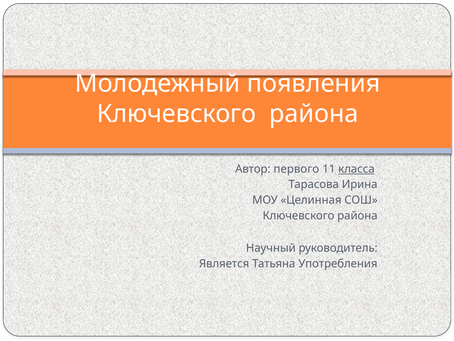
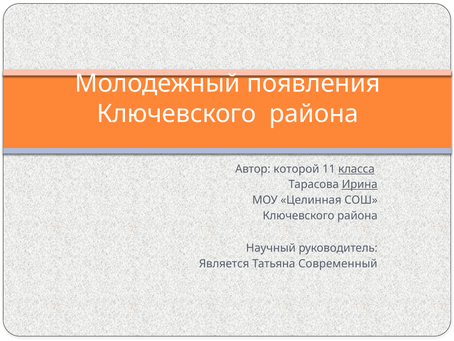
первого: первого -> которой (296, 169)
Ирина underline: none -> present (360, 184)
Употребления: Употребления -> Современный (338, 263)
